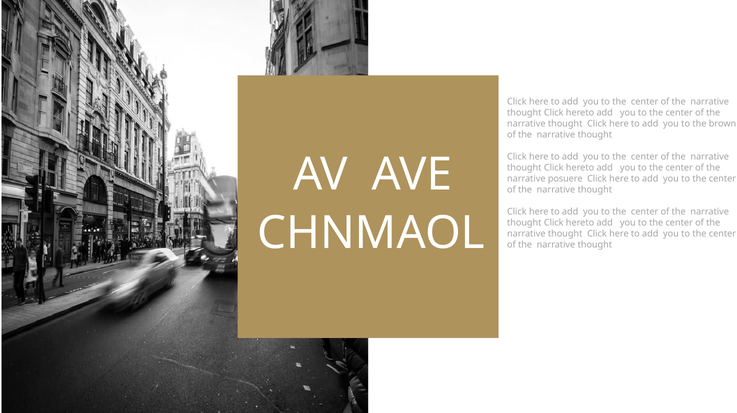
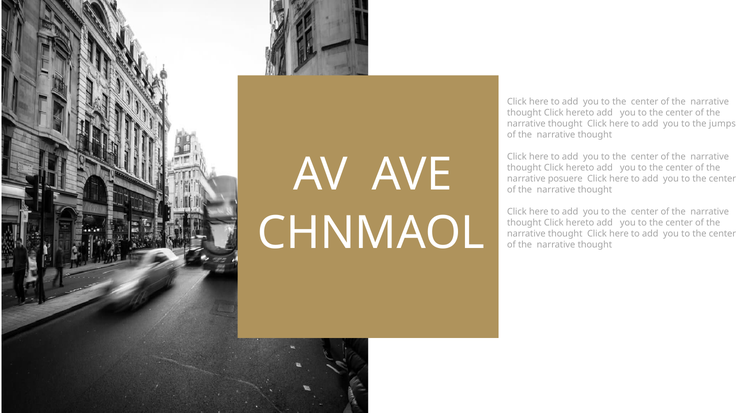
brown: brown -> jumps (722, 124)
